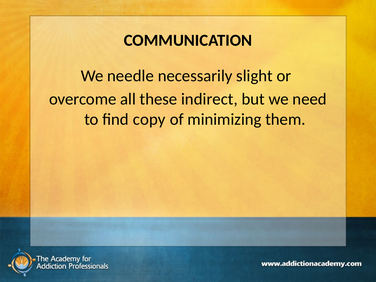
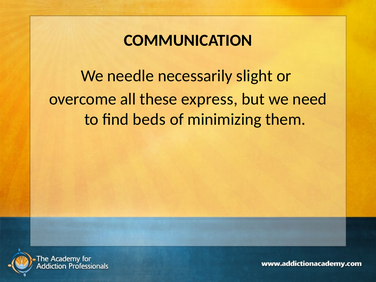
indirect: indirect -> express (209, 99)
copy: copy -> beds (149, 119)
